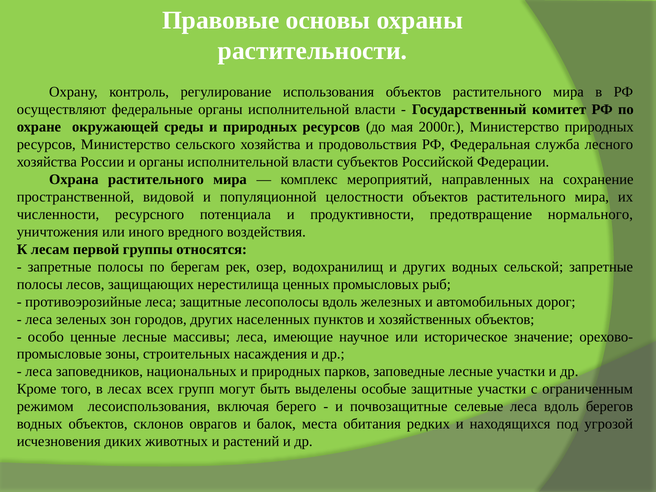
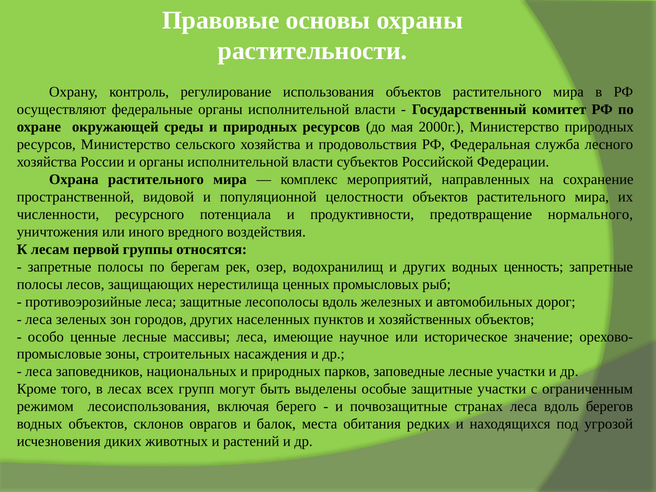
сельской: сельской -> ценность (534, 267)
селевые: селевые -> странах (479, 407)
